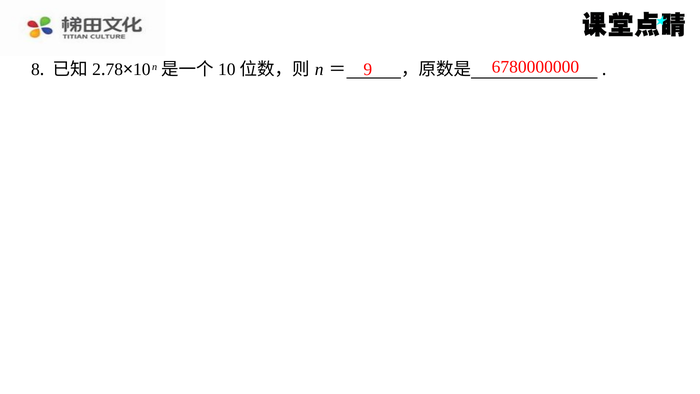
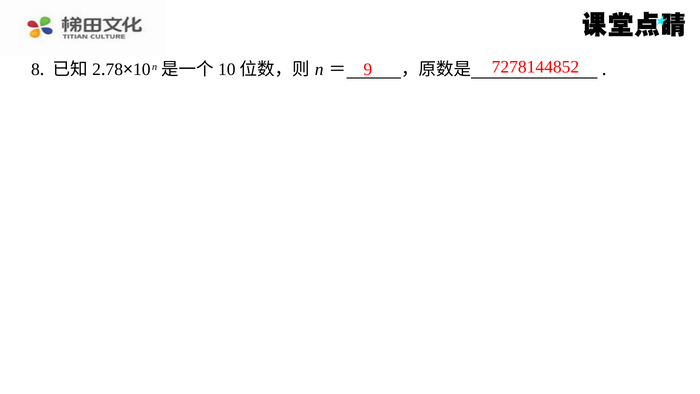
6780000000: 6780000000 -> 7278144852 (535, 67)
